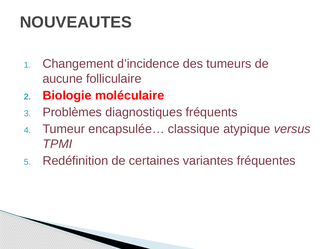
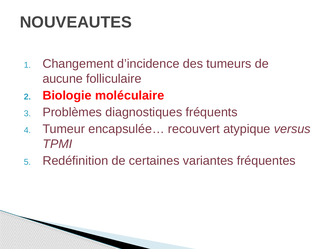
classique: classique -> recouvert (194, 129)
